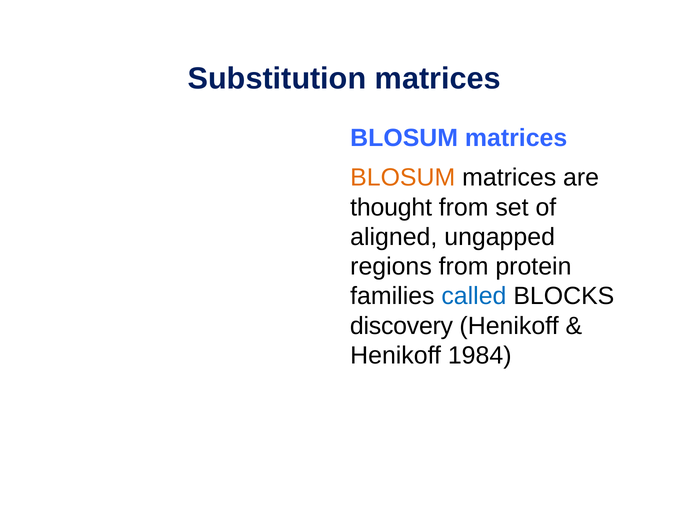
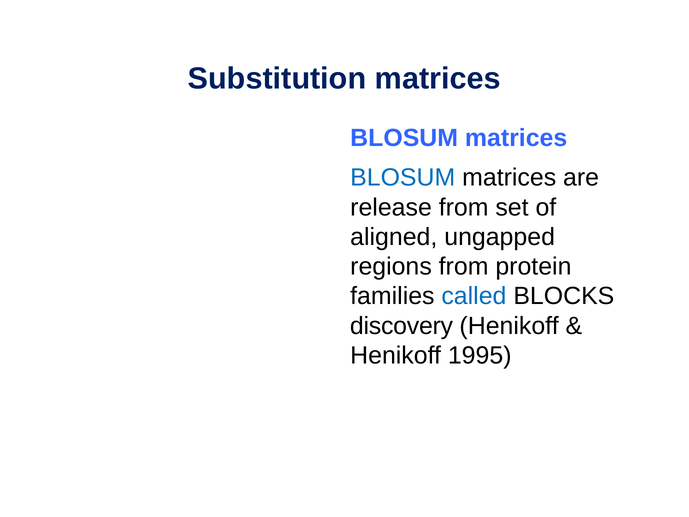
BLOSUM colour: orange -> blue (403, 178)
thought: thought -> release (391, 207)
1984: 1984 -> 1995 (480, 355)
